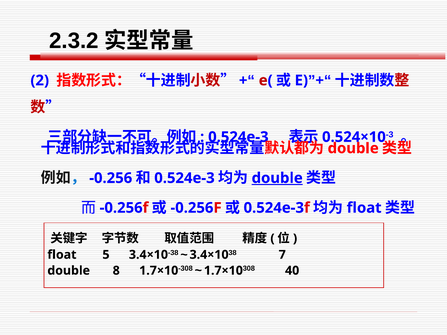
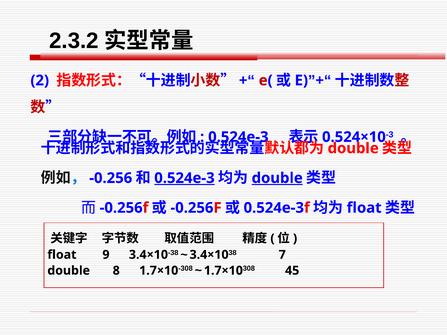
0.524e-3 underline: none -> present (184, 178)
5: 5 -> 9 (106, 255)
40: 40 -> 45 (292, 271)
